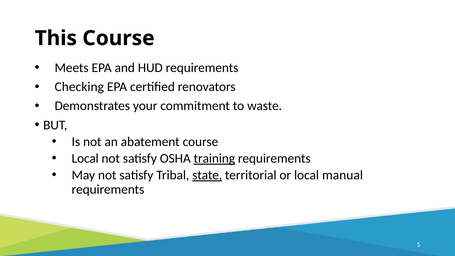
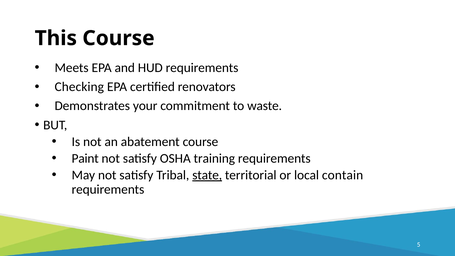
Local: Local -> Paint (85, 158)
training underline: present -> none (214, 158)
manual: manual -> contain (343, 175)
